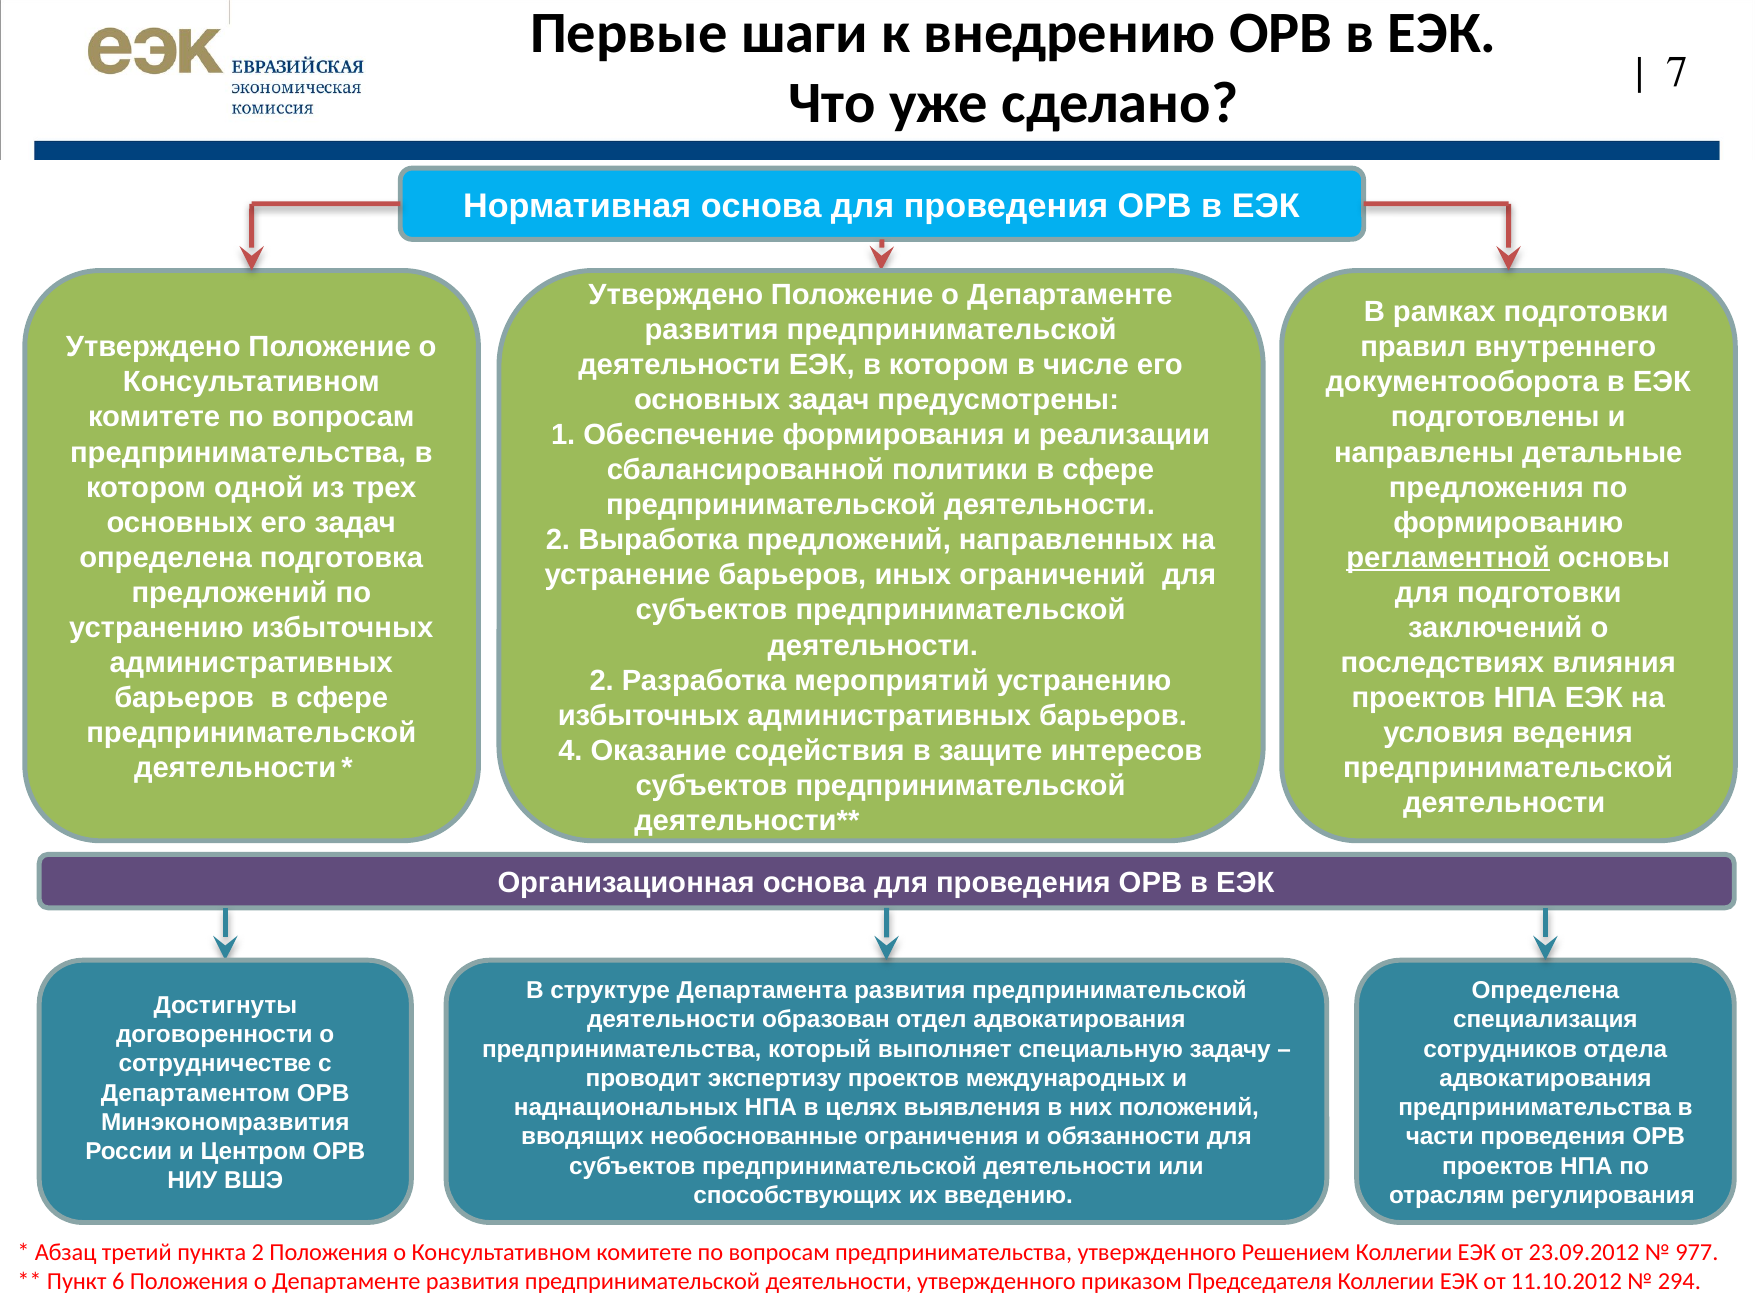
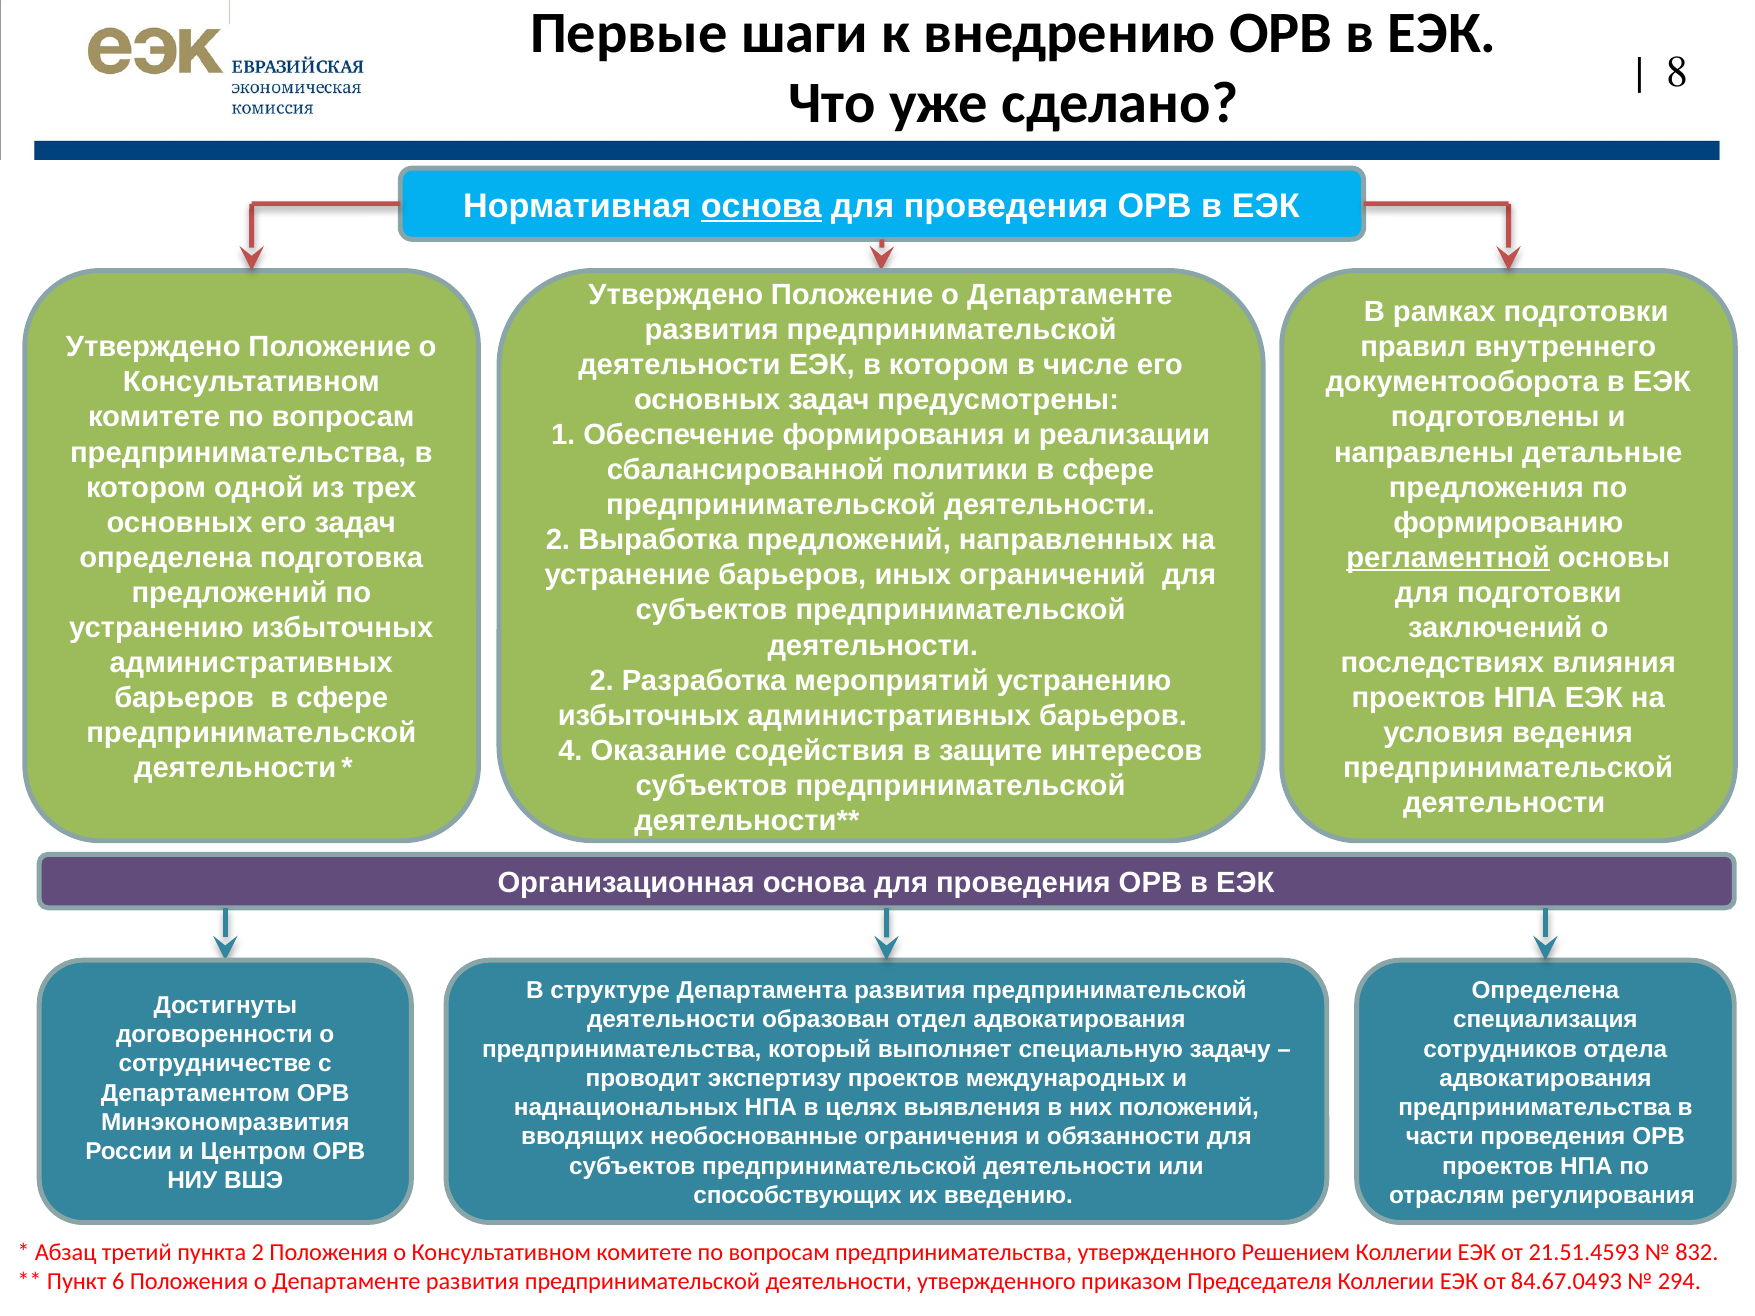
7: 7 -> 8 (1677, 72)
основа underline: none -> present (761, 206)
23.09.2012: 23.09.2012 -> 21.51.4593 (1584, 1253)
977: 977 -> 832 (1697, 1253)
11.10.2012: 11.10.2012 -> 84.67.0493 (1566, 1282)
